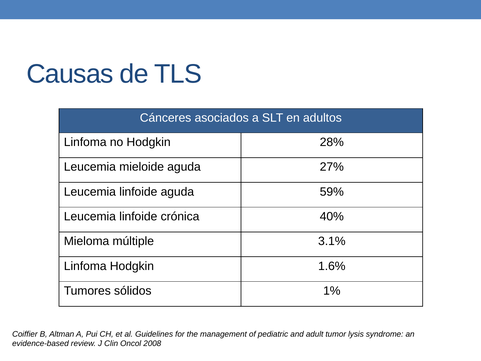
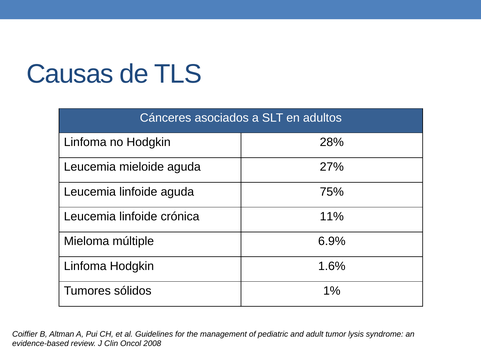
59%: 59% -> 75% (332, 192)
40%: 40% -> 11% (332, 216)
3.1%: 3.1% -> 6.9% (332, 241)
